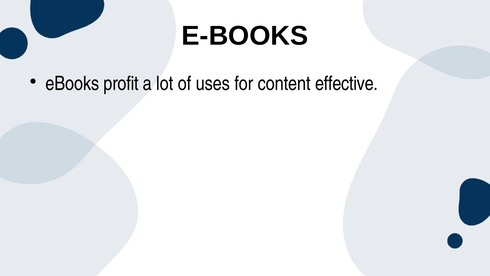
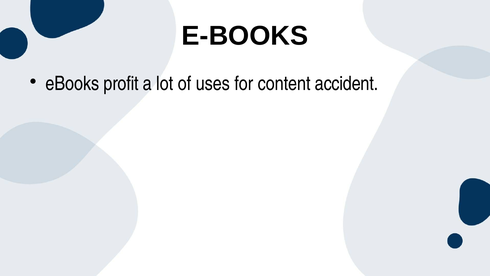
effective: effective -> accident (347, 84)
